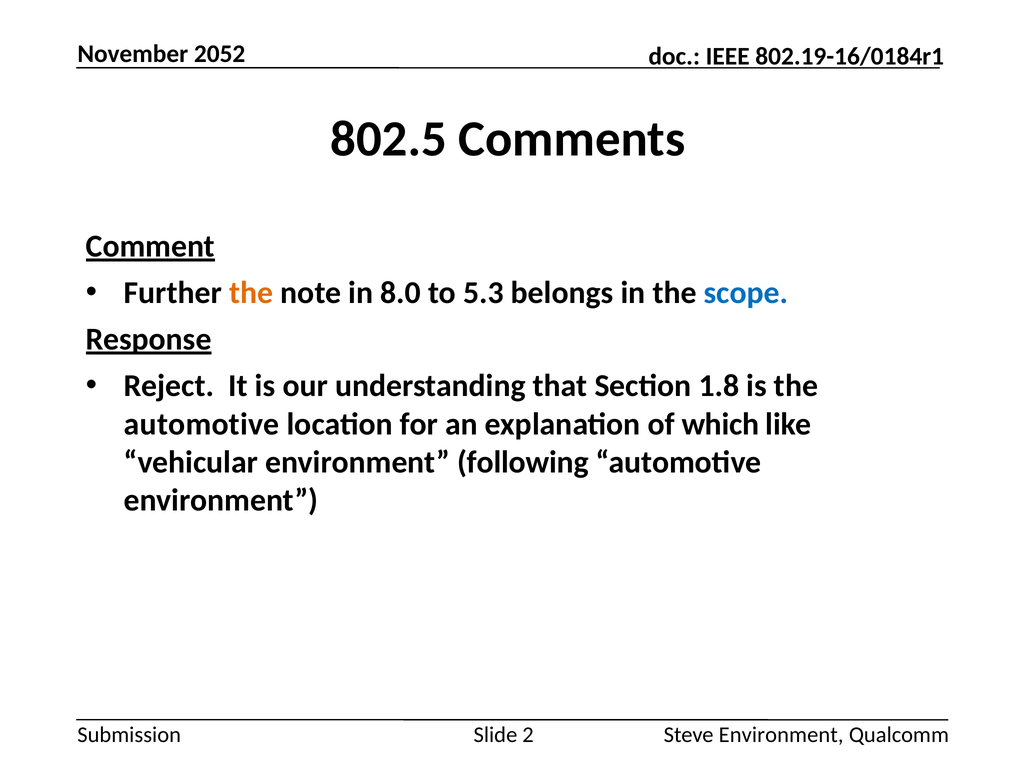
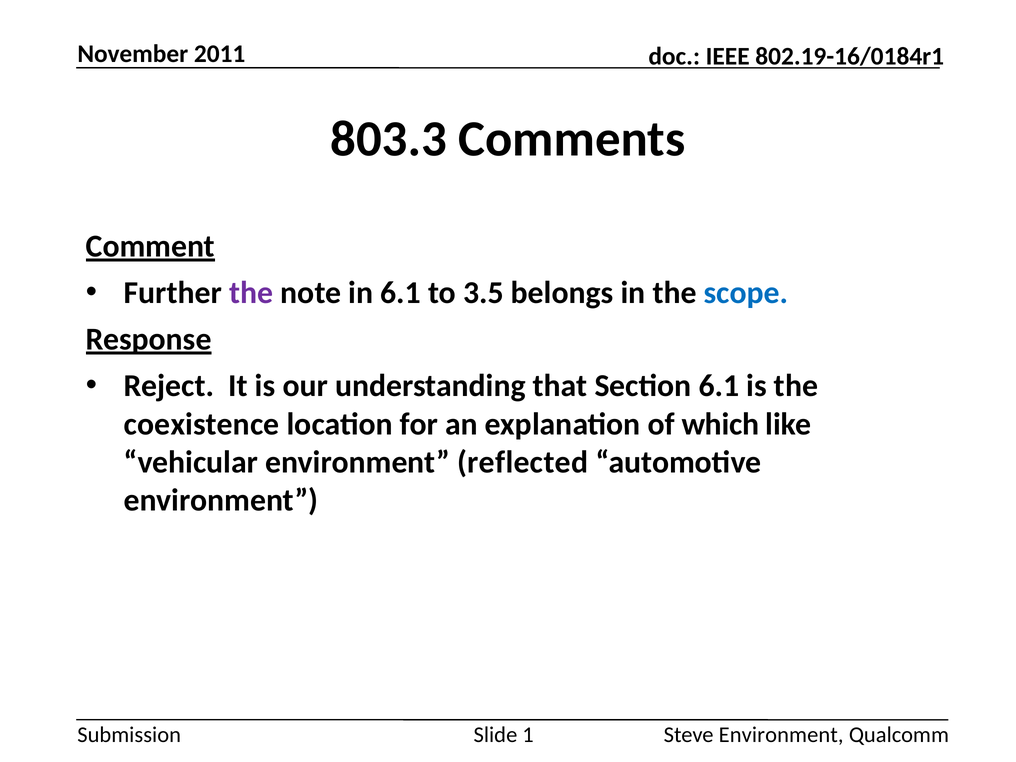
2052: 2052 -> 2011 (220, 54)
802.5: 802.5 -> 803.3 (389, 139)
the colour: orange -> purple (251, 293)
in 8.0: 8.0 -> 6.1 (401, 293)
5.3: 5.3 -> 3.5 (483, 293)
Section 1.8: 1.8 -> 6.1 (719, 386)
automotive: automotive -> coexistence (202, 424)
following: following -> reflected (523, 462)
2: 2 -> 1 (528, 735)
